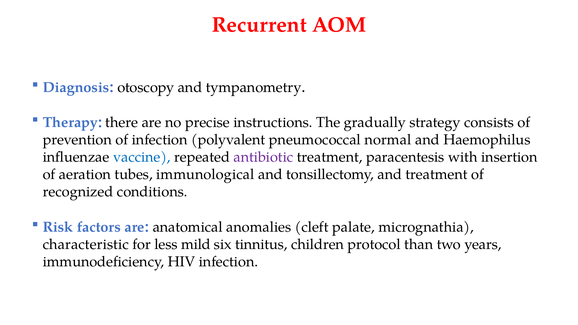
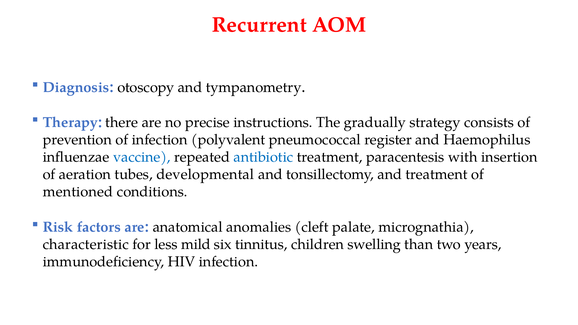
normal: normal -> register (388, 140)
antibiotic colour: purple -> blue (263, 157)
immunological: immunological -> developmental (205, 175)
recognized: recognized -> mentioned (78, 192)
protocol: protocol -> swelling (374, 244)
